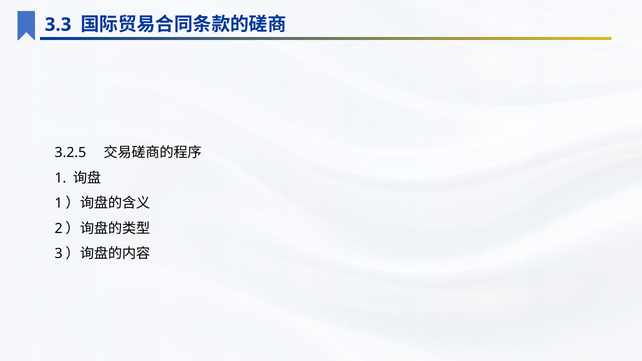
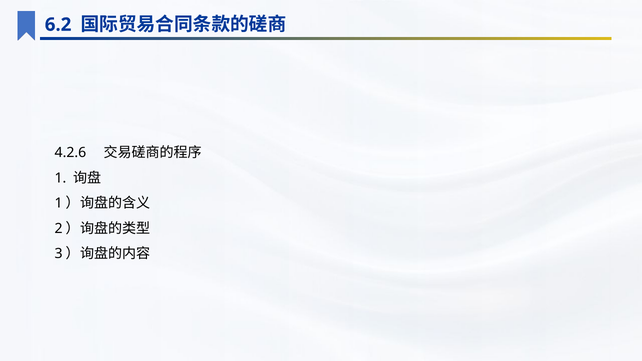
3.3: 3.3 -> 6.2 (58, 25)
3.2.5: 3.2.5 -> 4.2.6 (70, 153)
